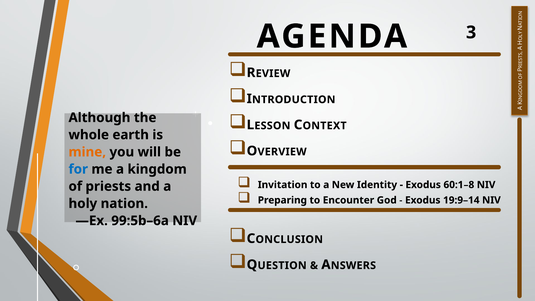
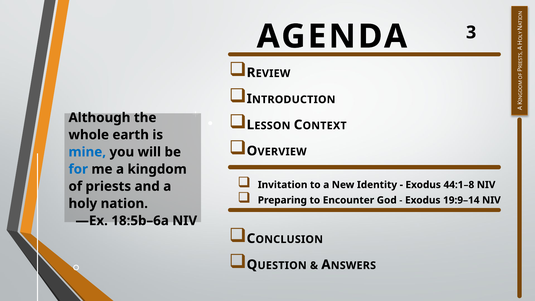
mine colour: orange -> blue (87, 152)
60:1–8: 60:1–8 -> 44:1–8 (459, 185)
99:5b–6a: 99:5b–6a -> 18:5b–6a (140, 221)
